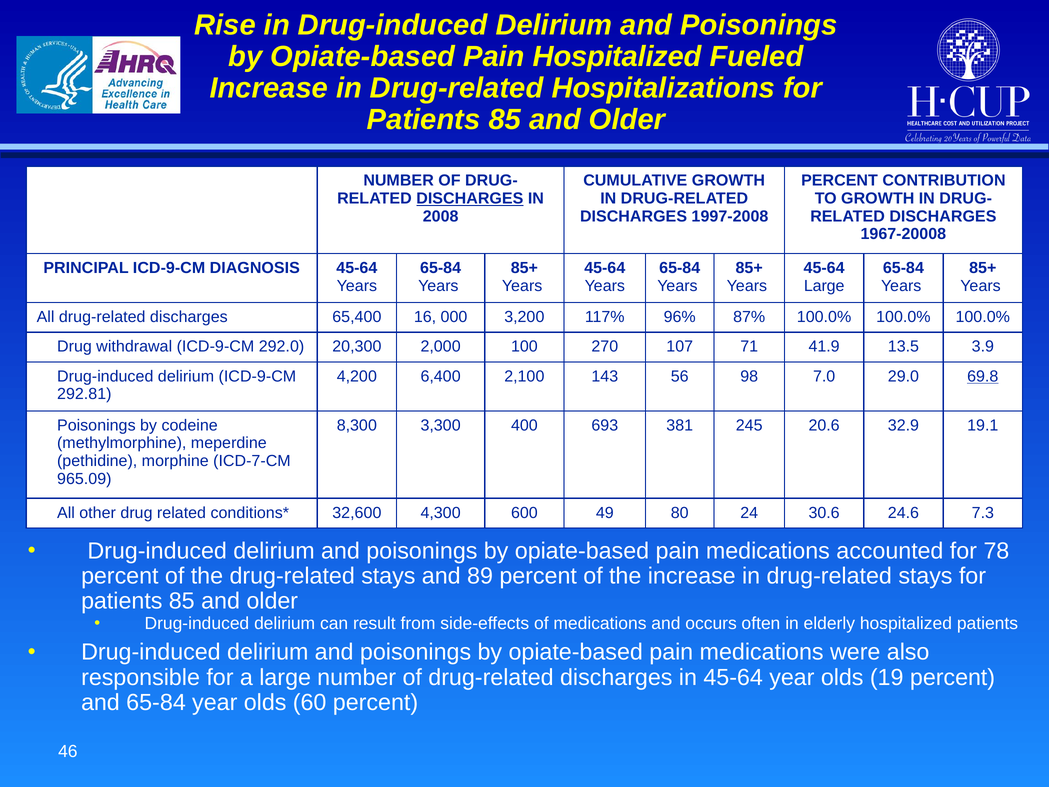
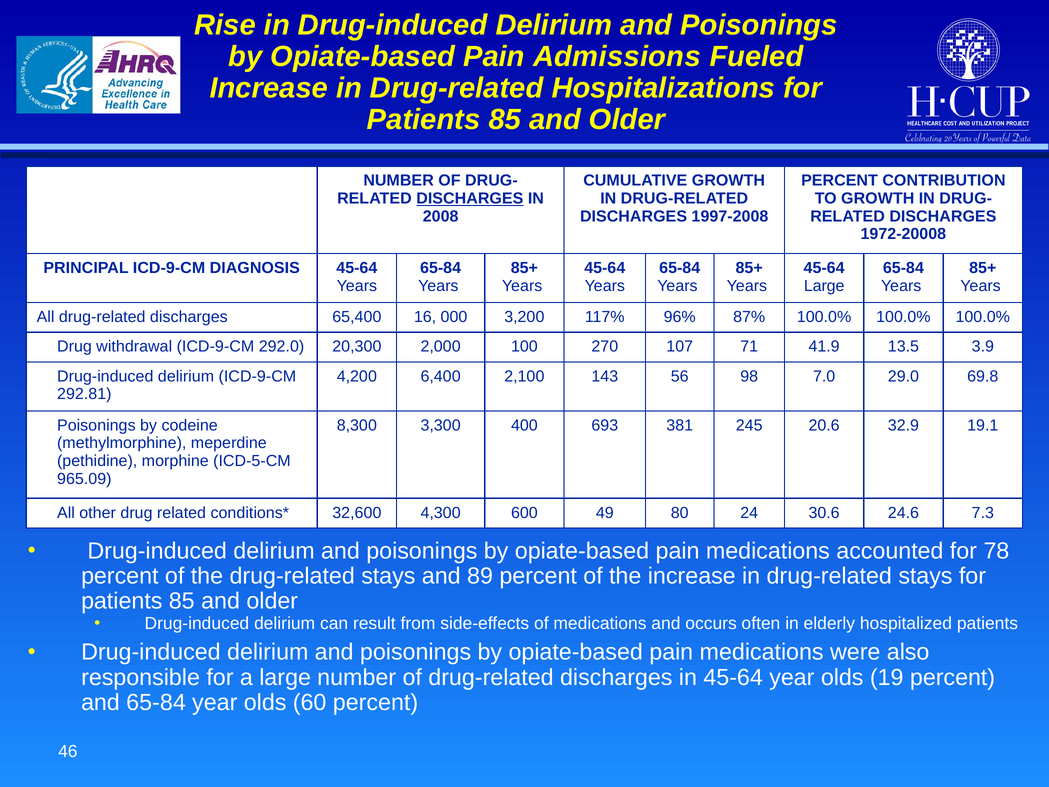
Pain Hospitalized: Hospitalized -> Admissions (617, 57)
1967-20008: 1967-20008 -> 1972-20008 (903, 234)
69.8 underline: present -> none (983, 376)
ICD-7-CM: ICD-7-CM -> ICD-5-CM (252, 461)
